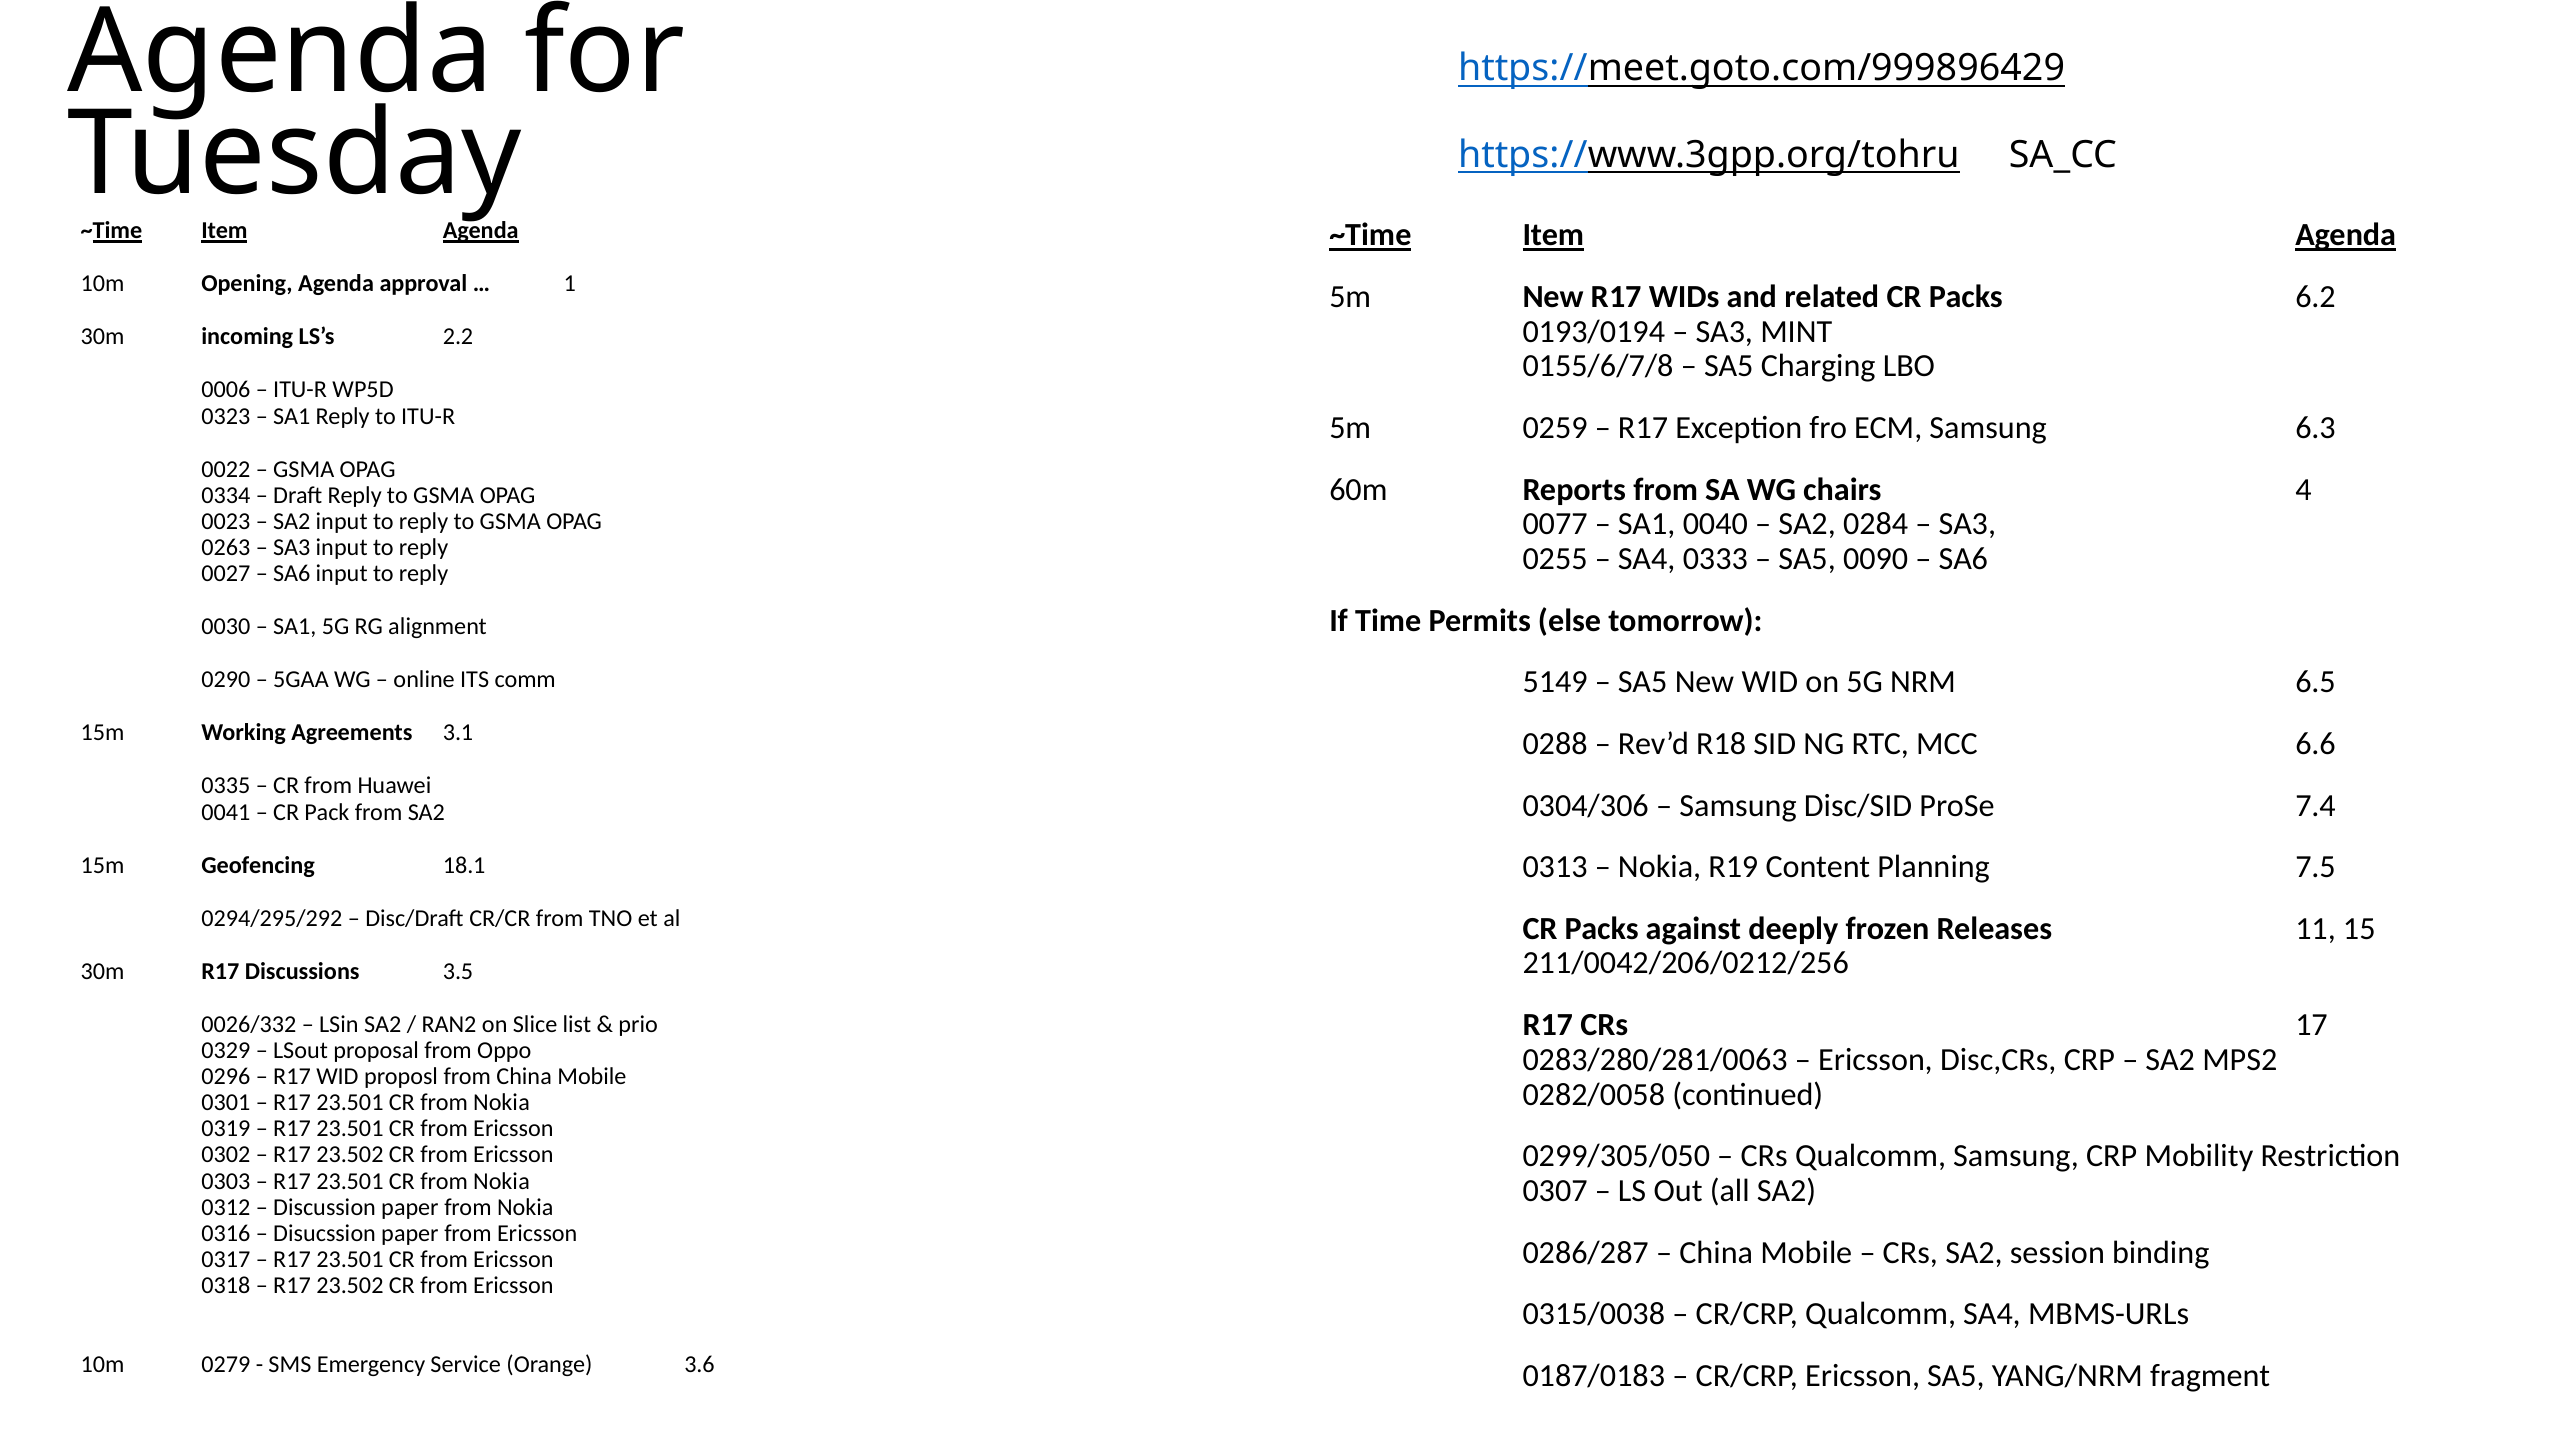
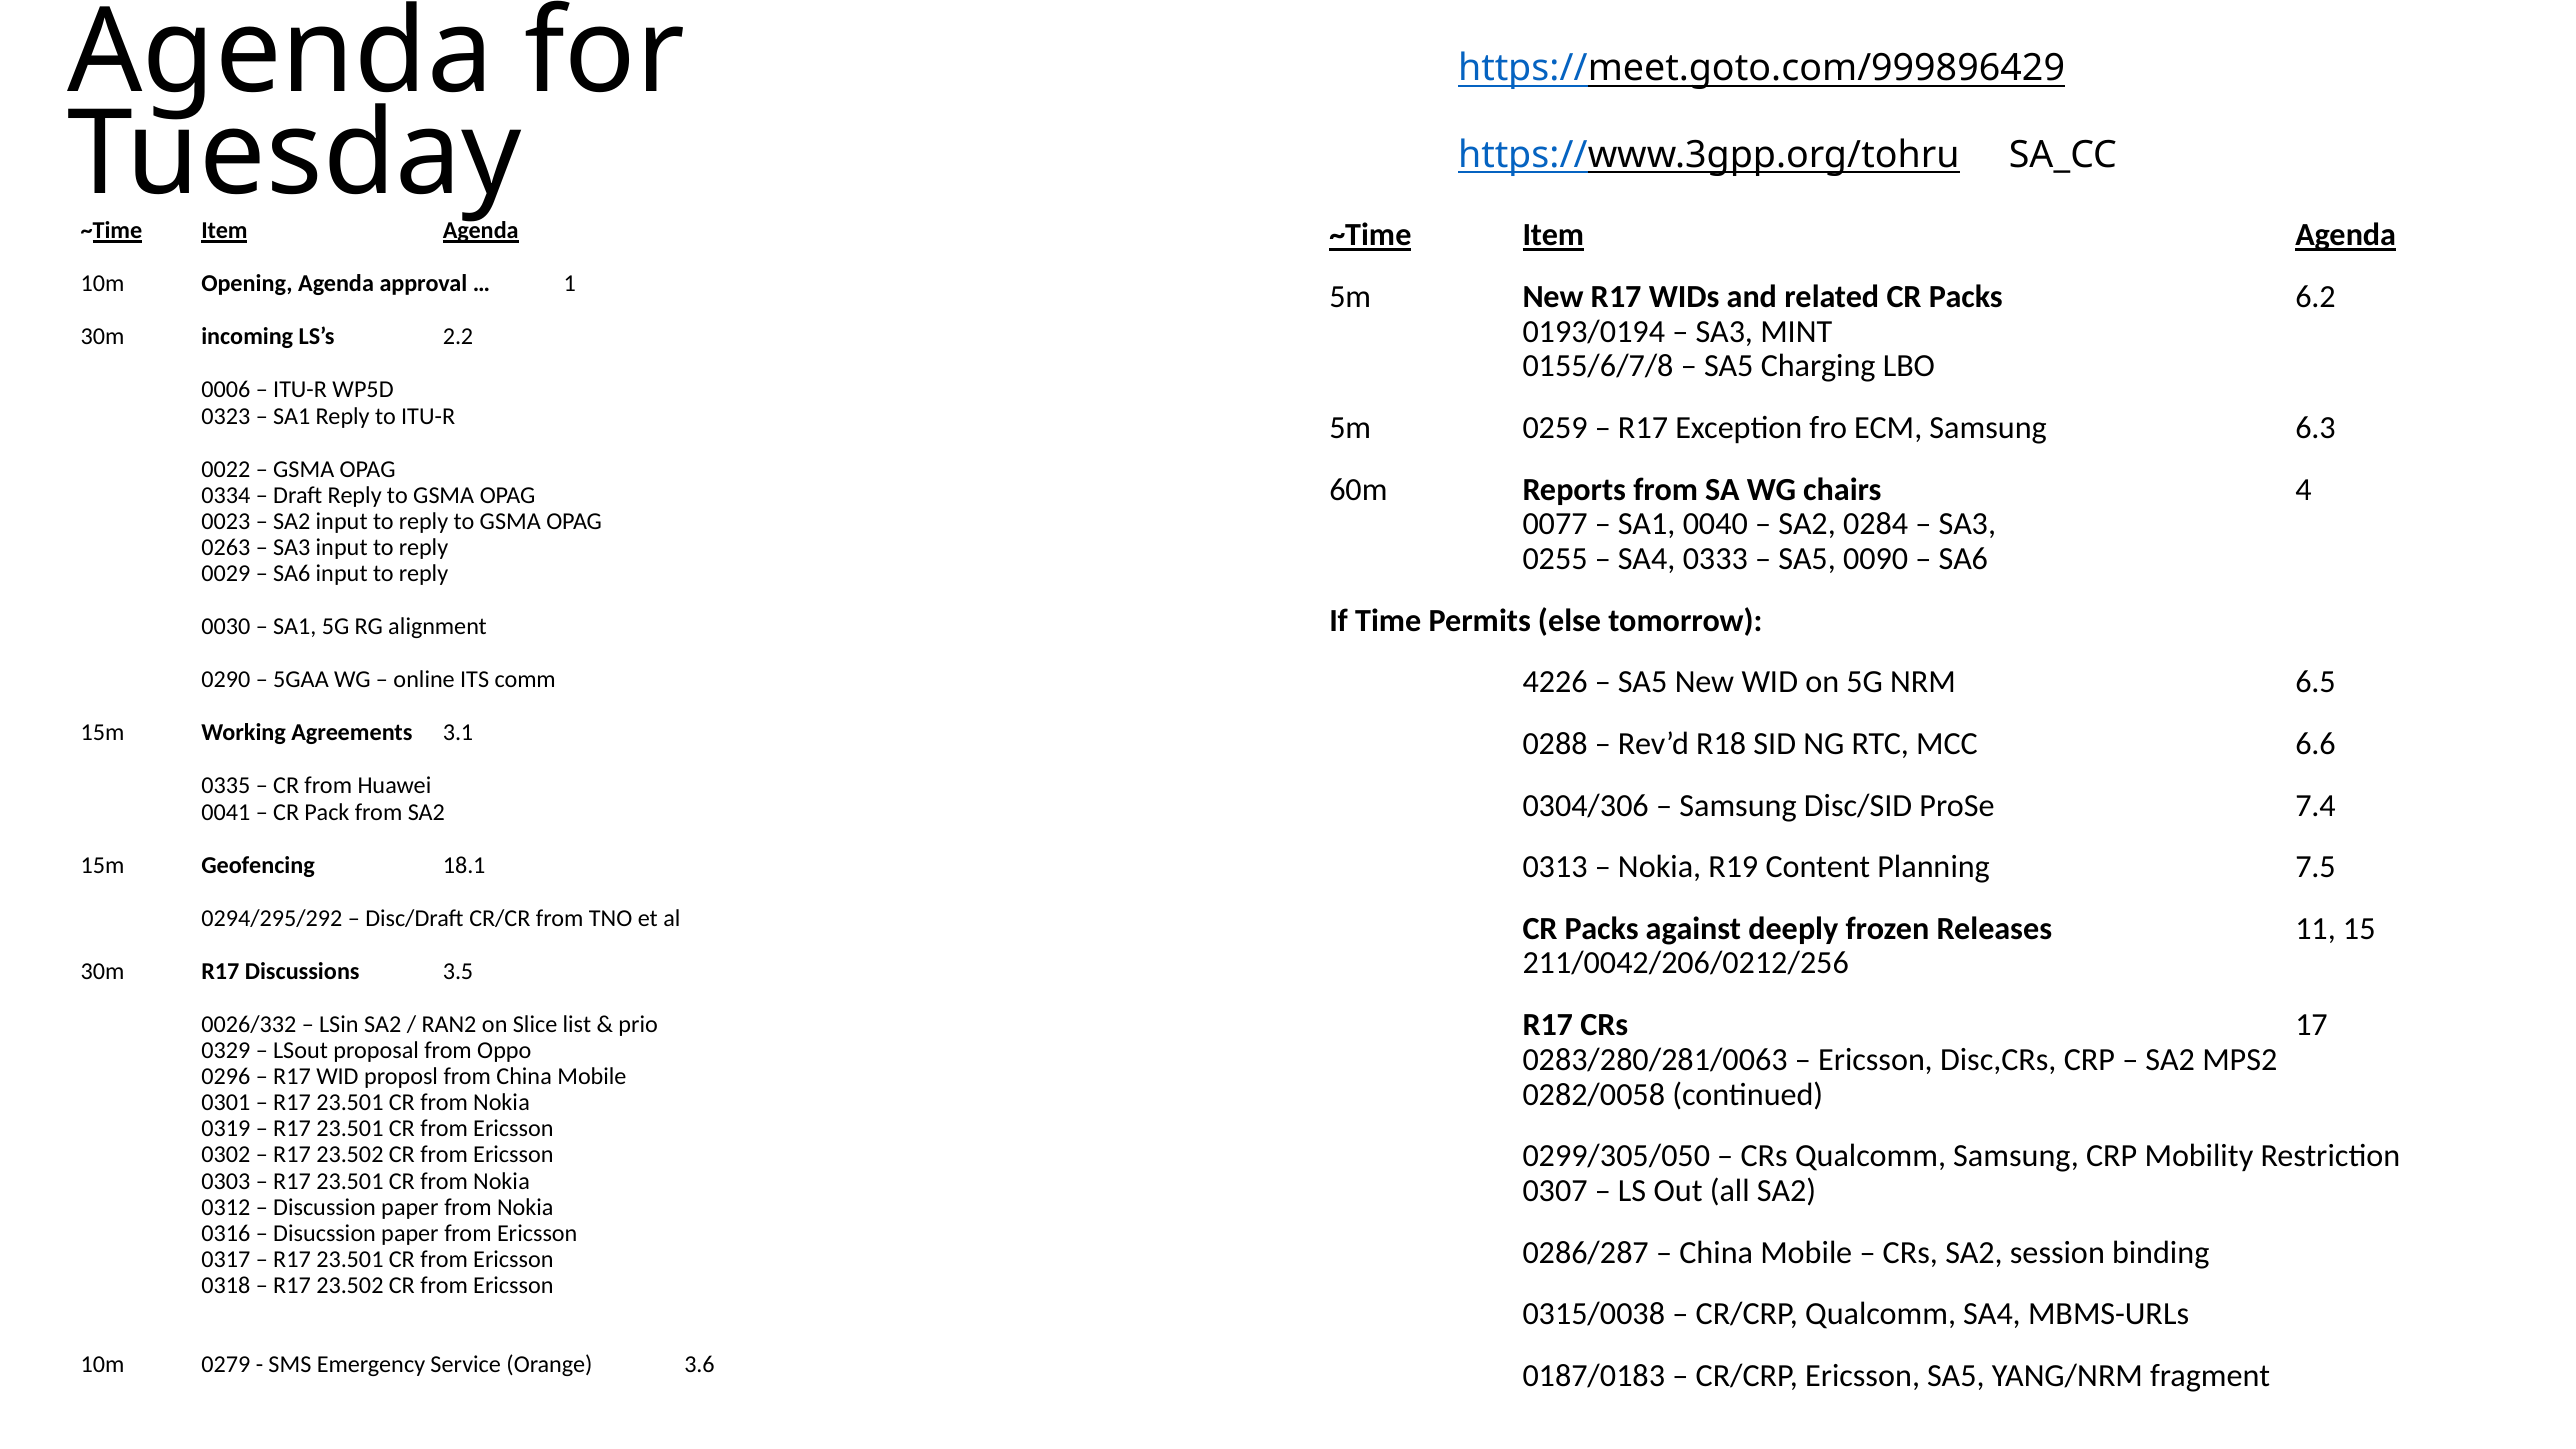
0027: 0027 -> 0029 (226, 574)
5149: 5149 -> 4226 (1555, 682)
